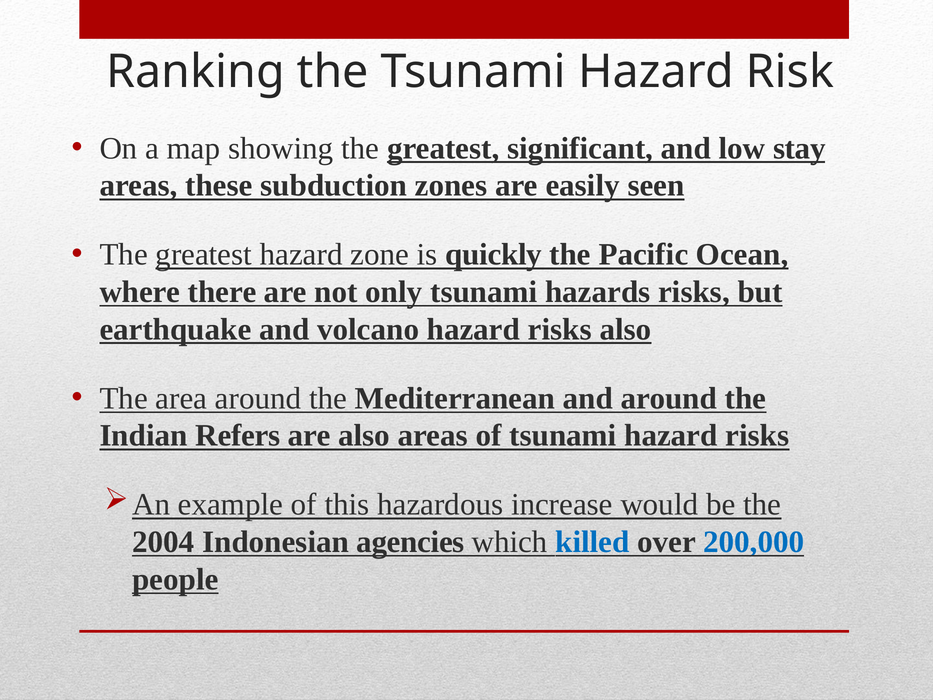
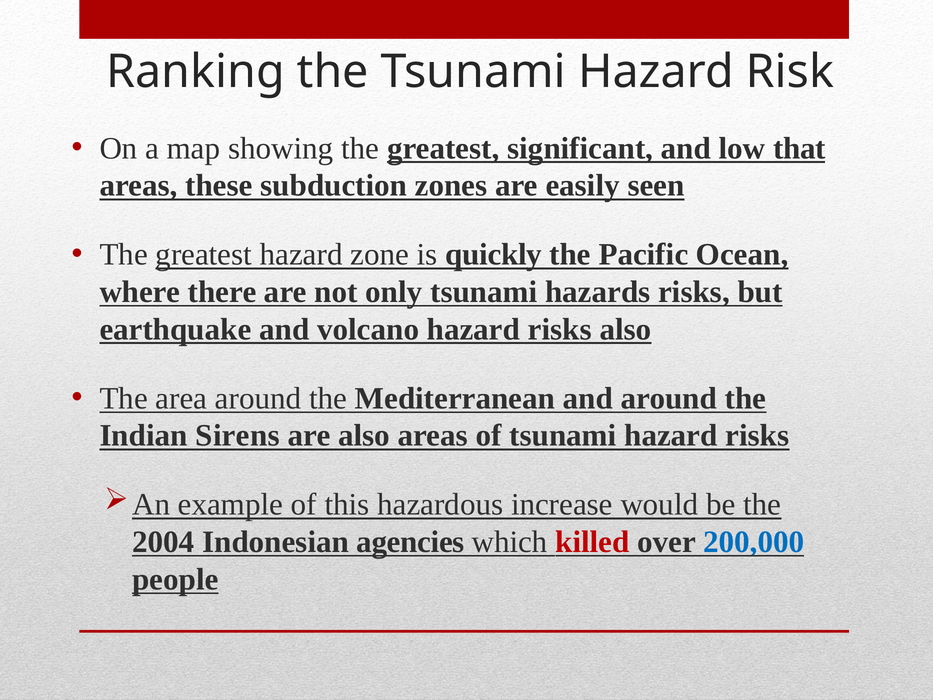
stay: stay -> that (799, 148)
Refers: Refers -> Sirens (238, 436)
killed colour: blue -> red (592, 542)
